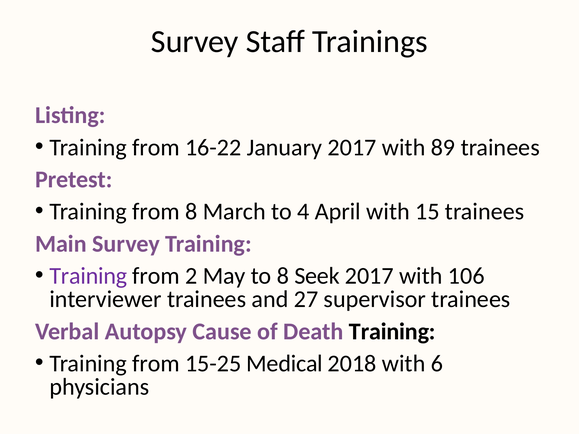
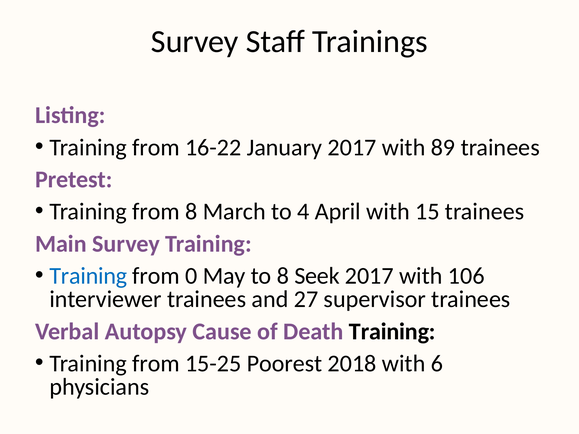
Training colour: purple -> blue (88, 276)
2: 2 -> 0 (191, 276)
Medical: Medical -> Poorest (284, 364)
